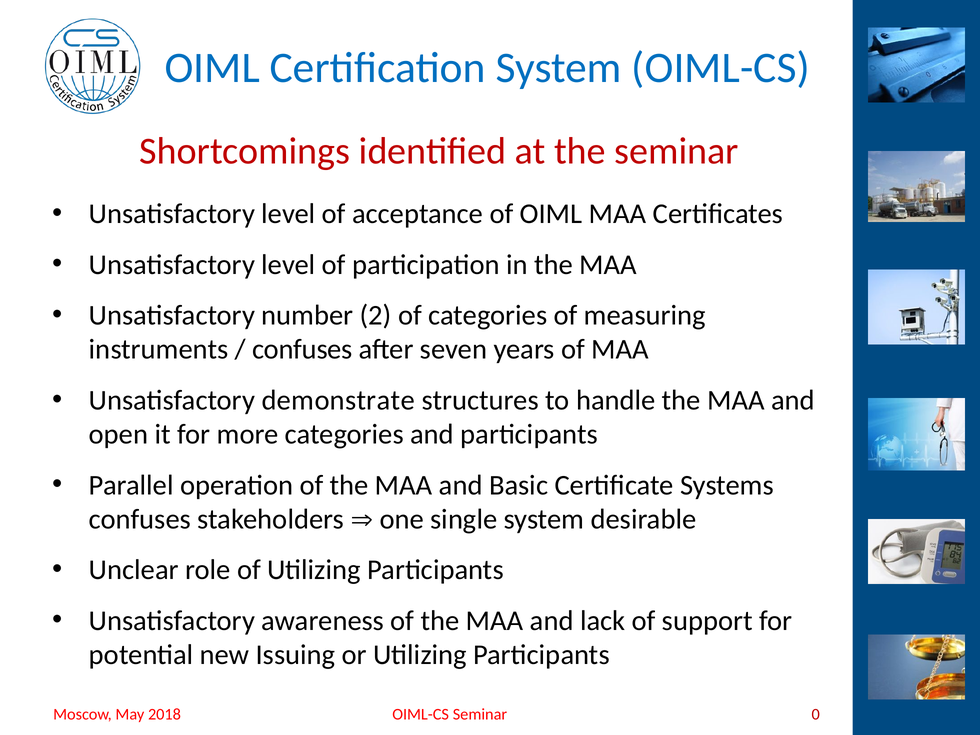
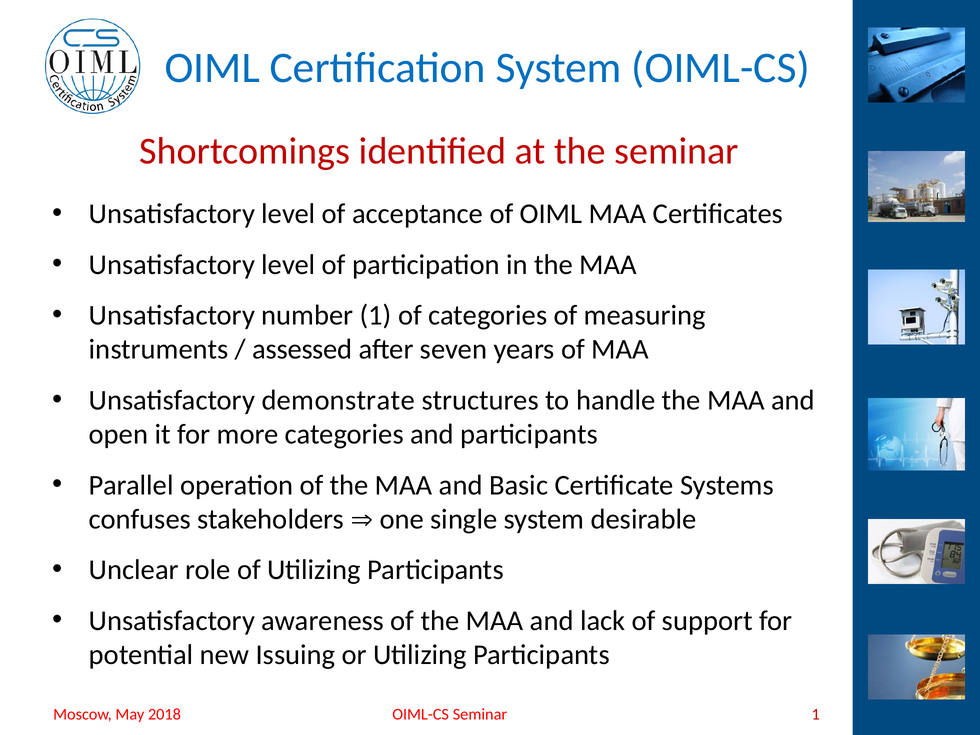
number 2: 2 -> 1 (376, 315)
confuses: confuses -> assessed (302, 350)
0: 0 -> 1 (816, 715)
